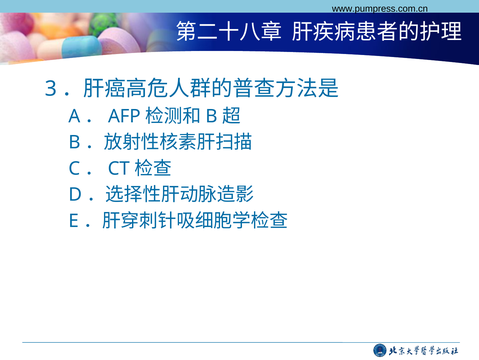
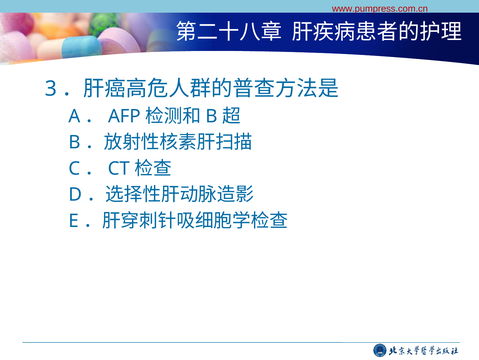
www.pumpress.com.cn colour: black -> red (380, 9)
